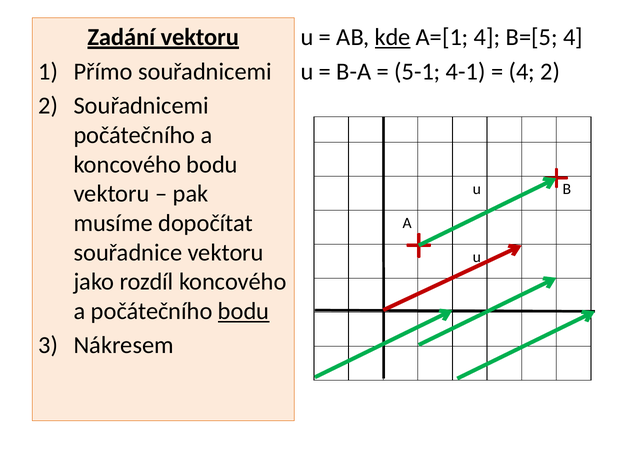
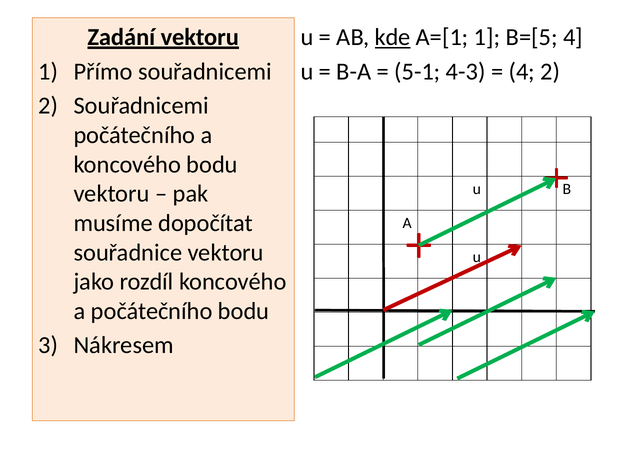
A=[1 4: 4 -> 1 (487, 37)
4-1: 4-1 -> 4-3 (466, 72)
bodu underline: present -> none (244, 311)
